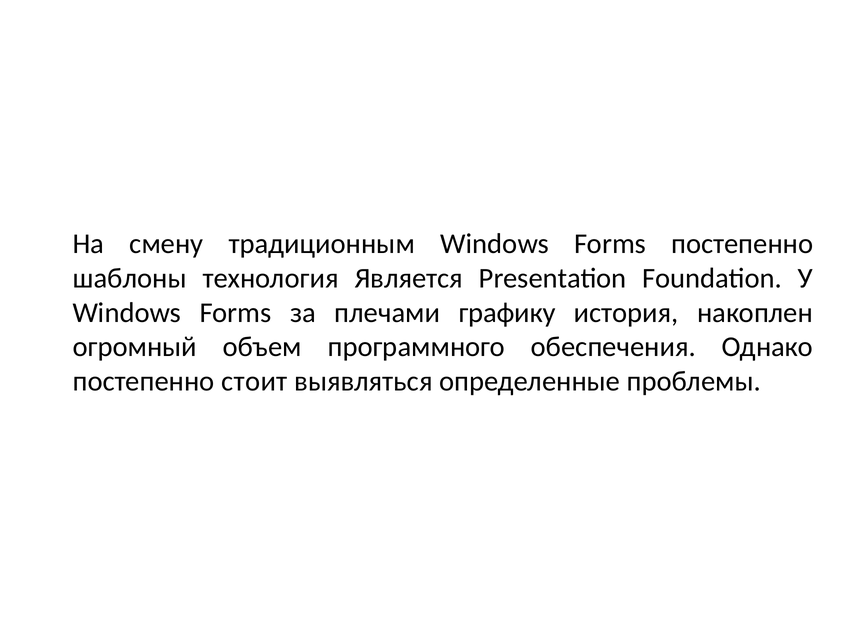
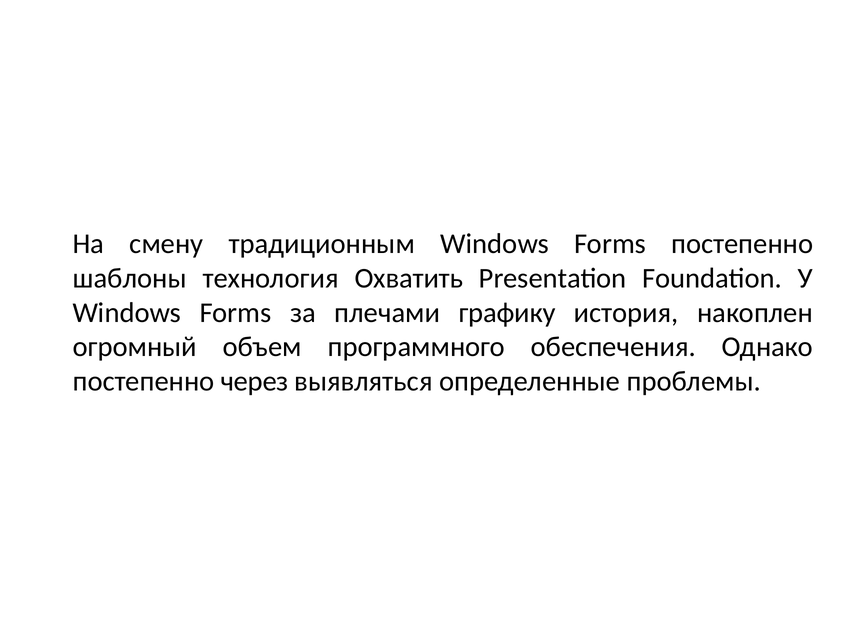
Является: Является -> Охватить (409, 278)
стоит: стоит -> через (255, 381)
